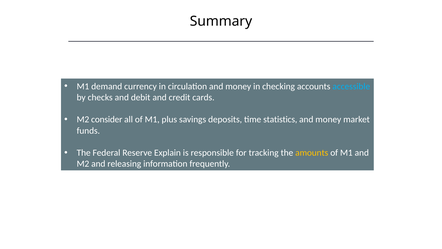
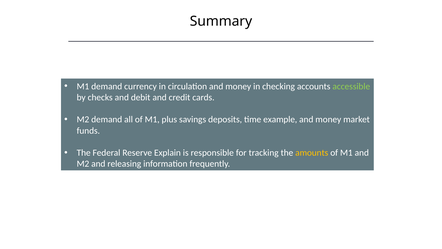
accessible colour: light blue -> light green (351, 86)
M2 consider: consider -> demand (107, 119)
statistics: statistics -> example (280, 119)
